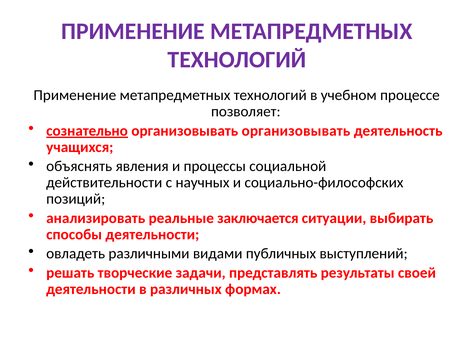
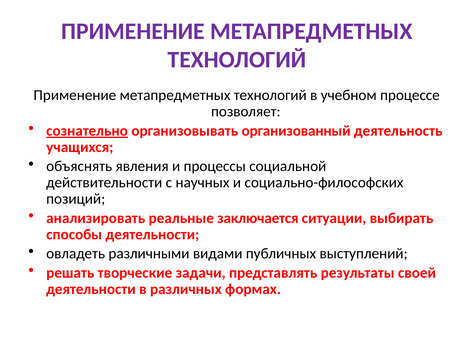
организовывать организовывать: организовывать -> организованный (296, 131)
